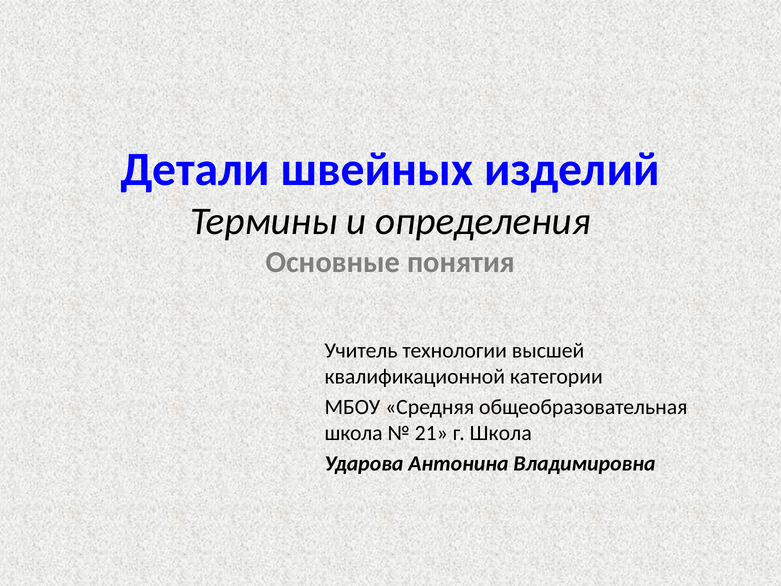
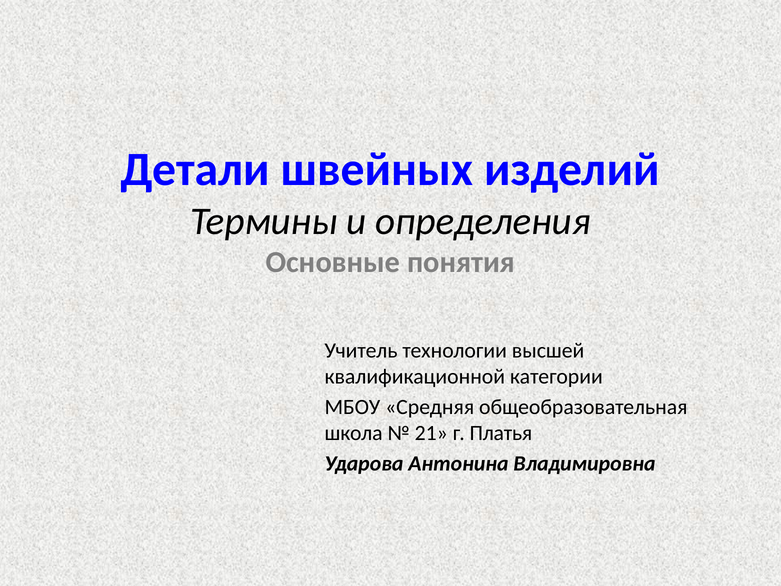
г Школа: Школа -> Платья (501, 433)
